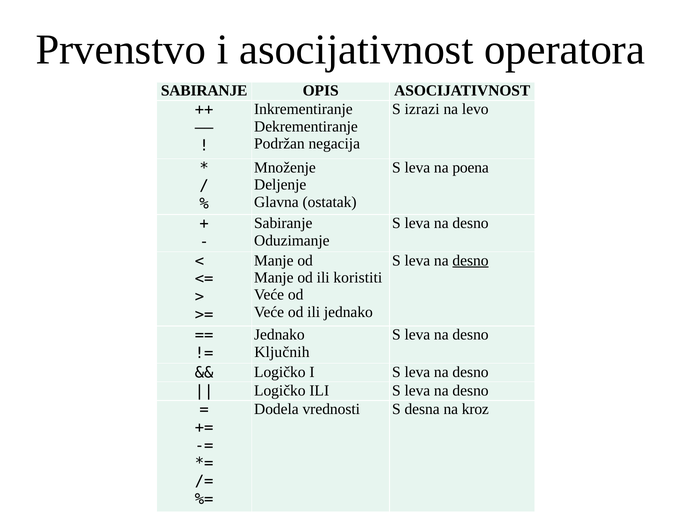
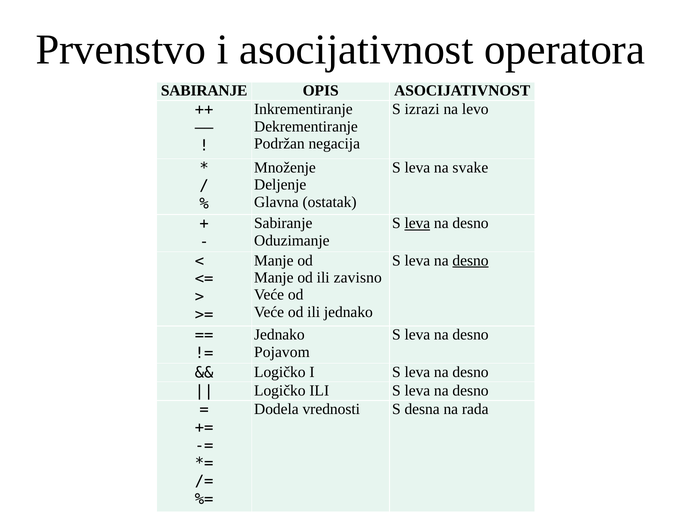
poena: poena -> svake (470, 168)
leva underline: none -> present (417, 223)
koristiti: koristiti -> zavisno (358, 278)
Ključnih: Ključnih -> Pojavom (282, 352)
kroz: kroz -> rada (475, 410)
